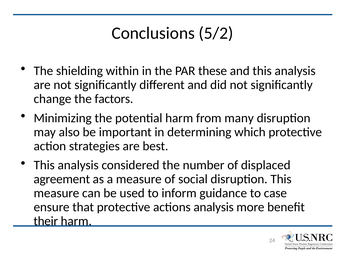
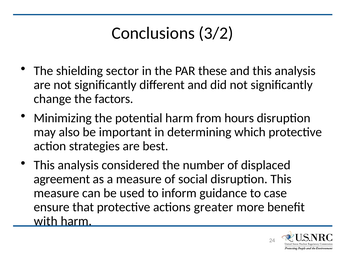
5/2: 5/2 -> 3/2 (216, 33)
within: within -> sector (122, 71)
many: many -> hours (239, 118)
actions analysis: analysis -> greater (213, 207)
their: their -> with (46, 221)
